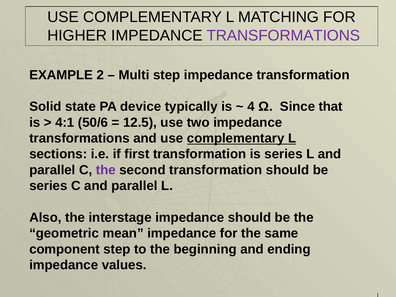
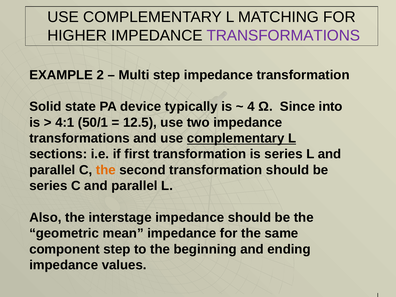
that: that -> into (331, 107)
50/6: 50/6 -> 50/1 (93, 122)
the colour: purple -> orange (106, 170)
